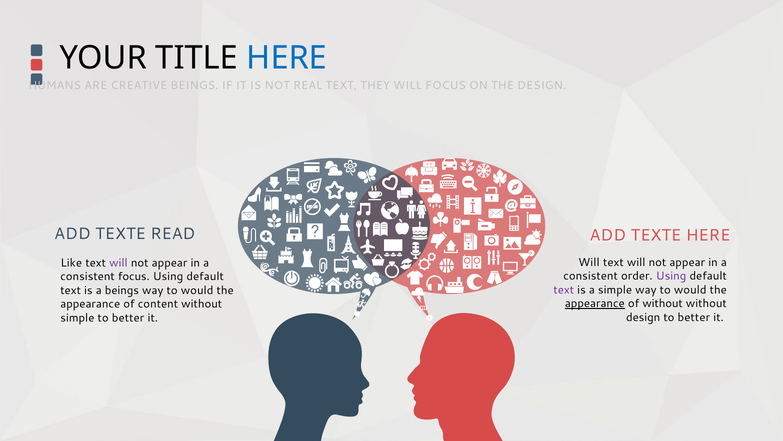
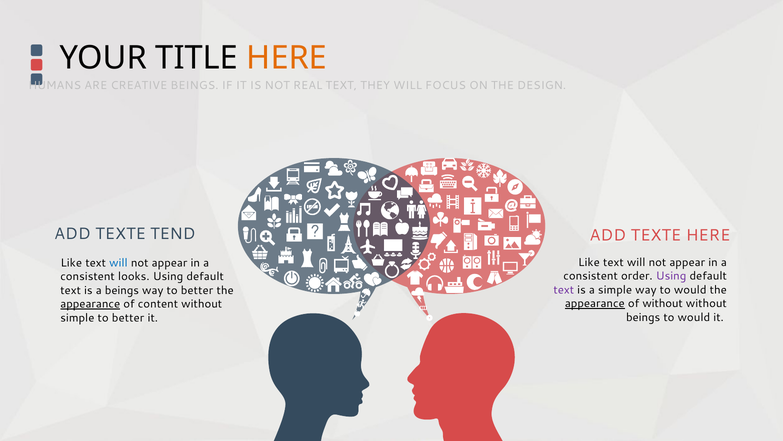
HERE colour: blue -> orange (287, 58)
READ: READ -> TEND (173, 234)
Will: Will -> Like (589, 262)
will colour: purple -> blue (118, 263)
consistent focus: focus -> looks (134, 276)
would: would -> better (197, 290)
appearance underline: none -> present (90, 304)
design: design -> beings (643, 317)
better: better -> would (694, 317)
